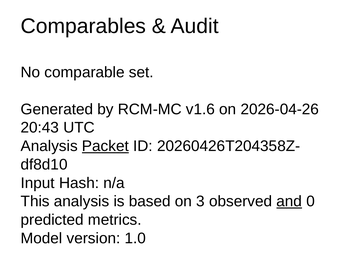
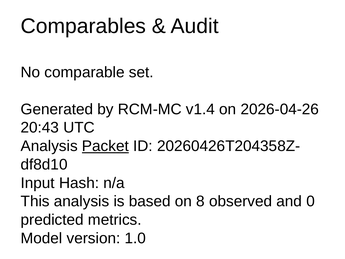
v1.6: v1.6 -> v1.4 (200, 109)
3: 3 -> 8 (201, 201)
and underline: present -> none (289, 201)
